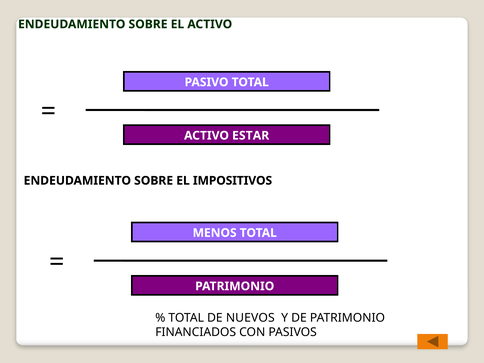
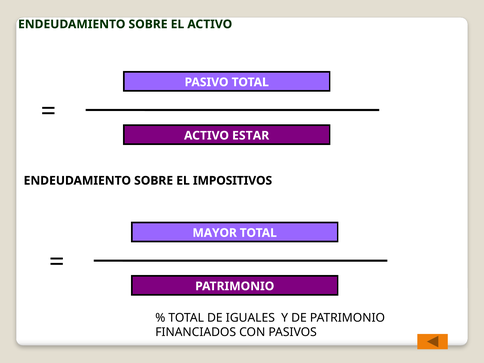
MENOS: MENOS -> MAYOR (215, 233)
NUEVOS: NUEVOS -> IGUALES (250, 318)
